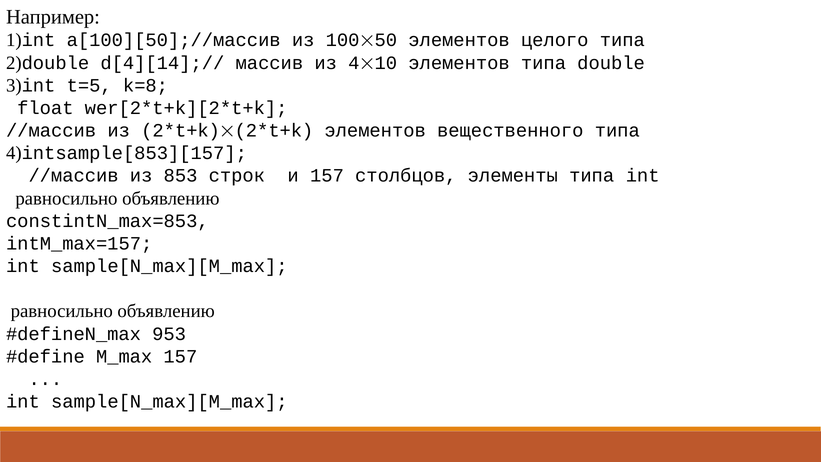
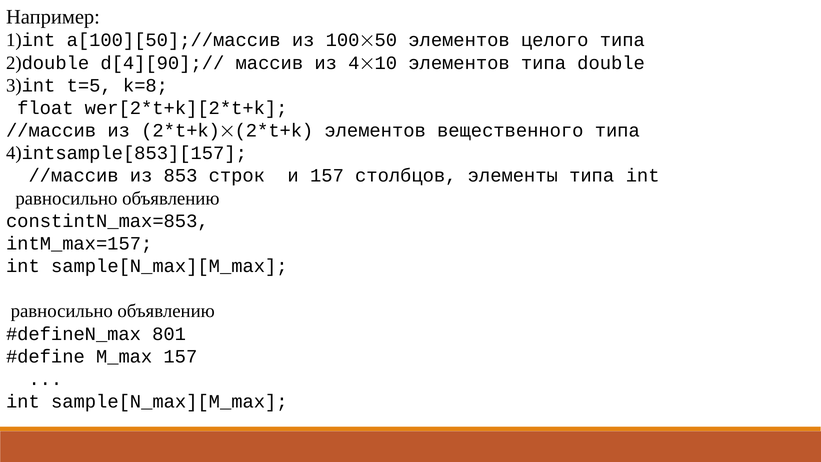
d[4][14];//: d[4][14];// -> d[4][90];// (162, 63)
953: 953 -> 801 (169, 334)
